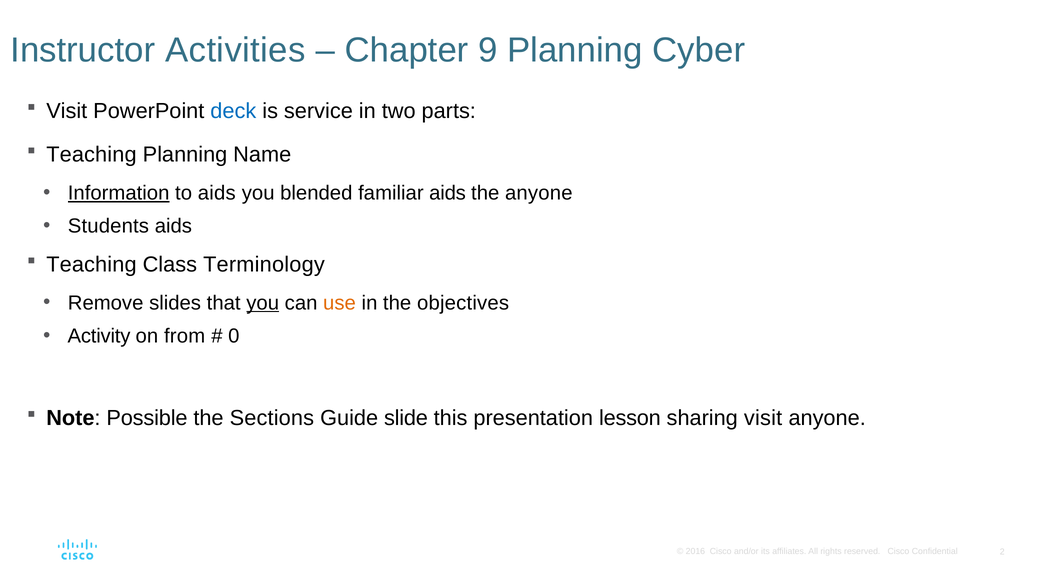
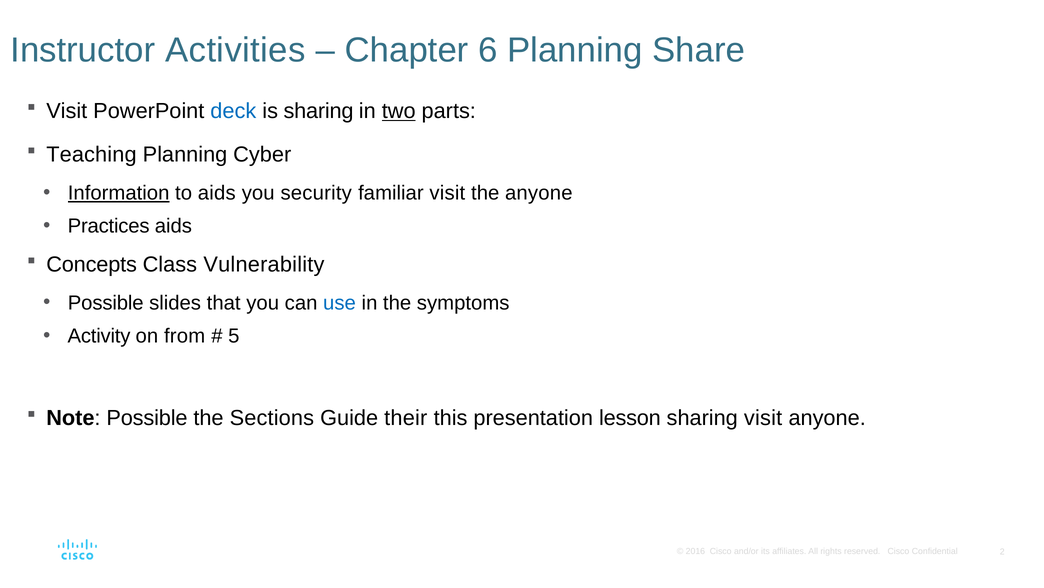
9: 9 -> 6 (488, 50)
Cyber: Cyber -> Share (699, 50)
is service: service -> sharing (319, 111)
two underline: none -> present (399, 111)
Name: Name -> Cyber (262, 155)
blended: blended -> security (316, 193)
familiar aids: aids -> visit (447, 193)
Students: Students -> Practices (109, 226)
Teaching: Teaching -> Concepts (92, 264)
Terminology: Terminology -> Vulnerability (264, 264)
Remove: Remove -> Possible (106, 302)
you underline: present -> none (263, 302)
use colour: orange -> blue (339, 302)
objectives: objectives -> symptoms (463, 302)
0: 0 -> 5 (234, 336)
slide: slide -> their (406, 417)
